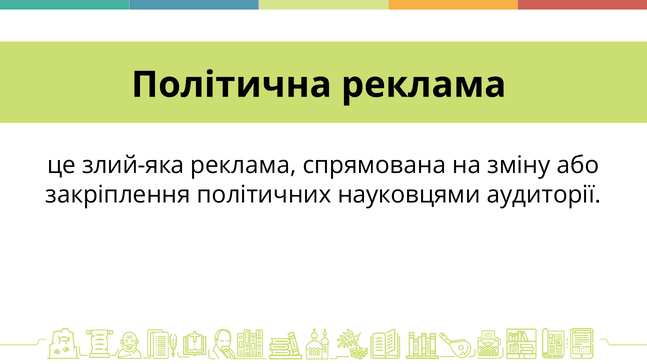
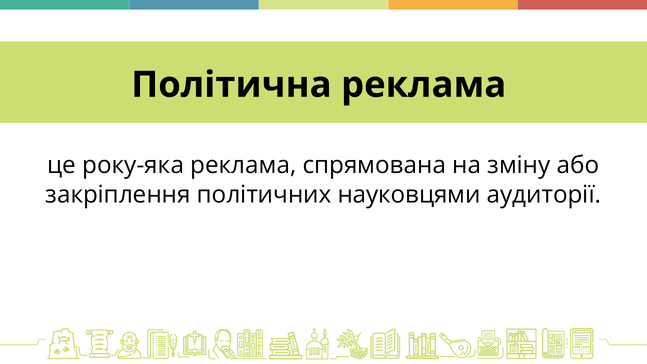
злий-яка: злий-яка -> року-яка (133, 165)
